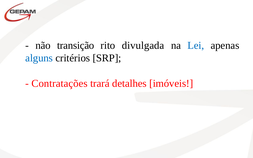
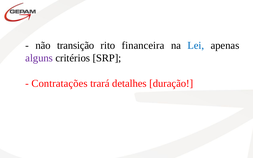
divulgada: divulgada -> financeira (143, 46)
alguns colour: blue -> purple (39, 58)
imóveis: imóveis -> duração (171, 83)
